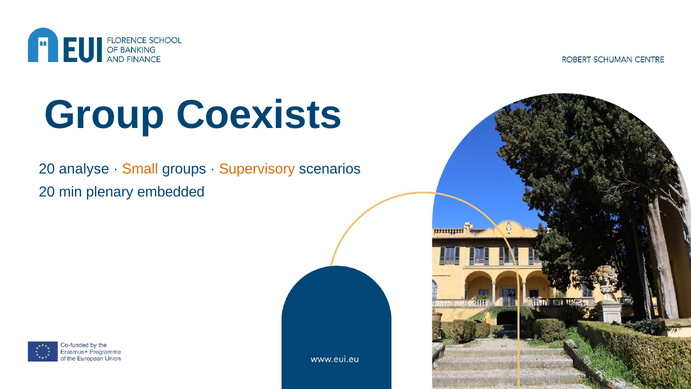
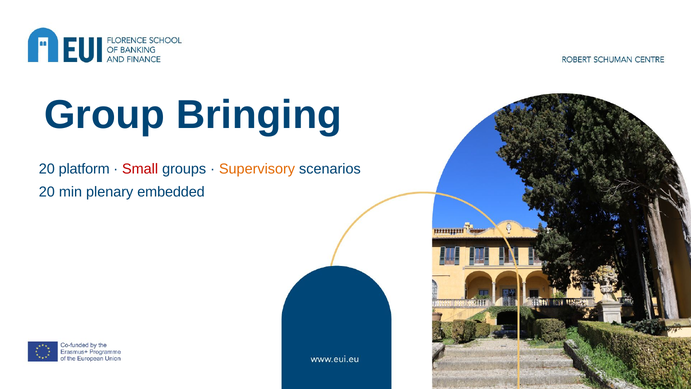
Coexists: Coexists -> Bringing (259, 115)
analyse: analyse -> platform (84, 169)
Small colour: orange -> red (140, 169)
